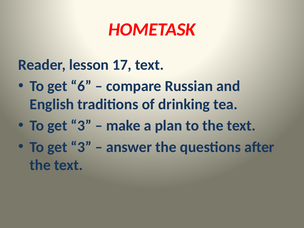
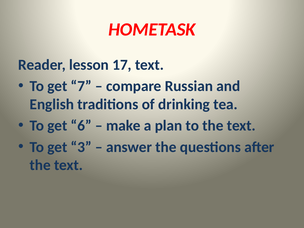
6: 6 -> 7 (81, 86)
3: 3 -> 6 (81, 126)
